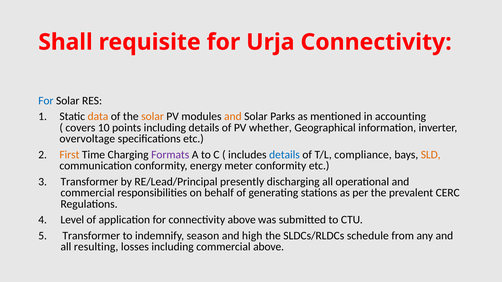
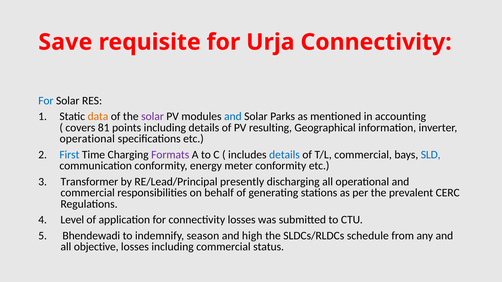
Shall: Shall -> Save (65, 42)
solar colour: orange -> purple (153, 117)
and colour: orange -> blue (233, 117)
10: 10 -> 81 (104, 128)
whether: whether -> resulting (270, 128)
overvoltage: overvoltage -> operational (87, 139)
First colour: orange -> blue (69, 155)
T/L compliance: compliance -> commercial (363, 155)
SLD colour: orange -> blue (431, 155)
connectivity above: above -> losses (242, 220)
5 Transformer: Transformer -> Bhendewadi (91, 236)
resulting: resulting -> objective (96, 247)
commercial above: above -> status (269, 247)
